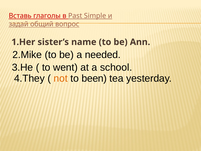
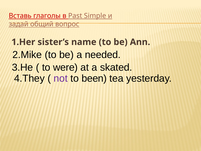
went: went -> were (65, 67)
school: school -> skated (116, 67)
not colour: orange -> purple (61, 78)
